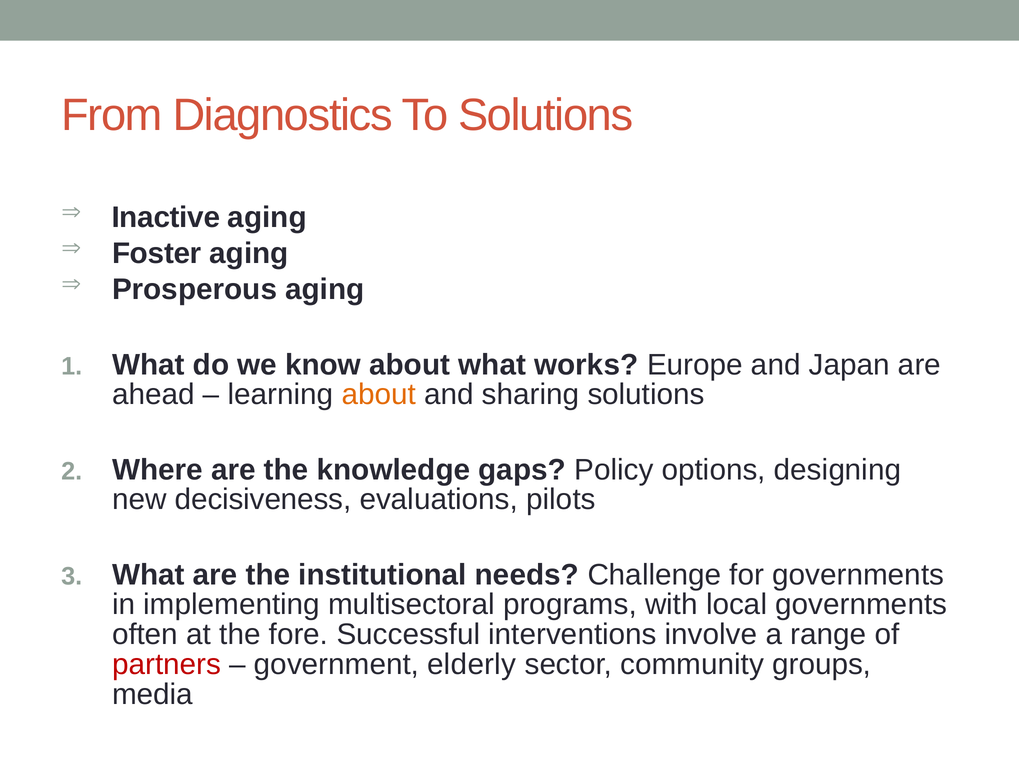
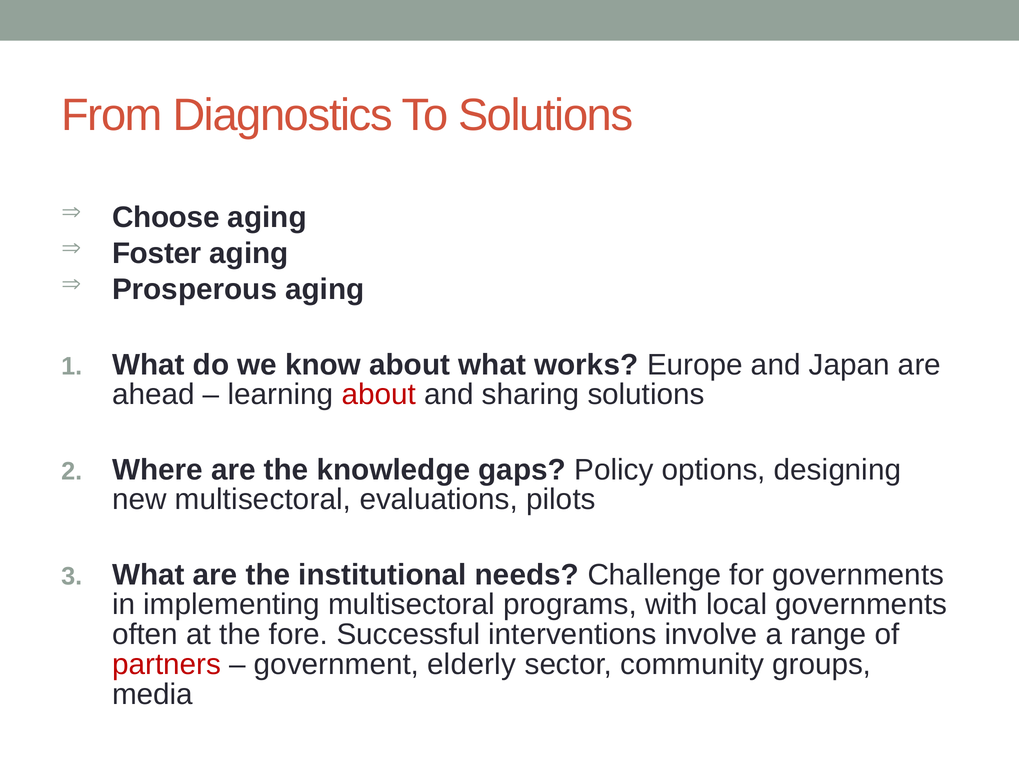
Inactive: Inactive -> Choose (166, 217)
about colour: orange -> red (379, 394)
new decisiveness: decisiveness -> multisectoral (263, 499)
